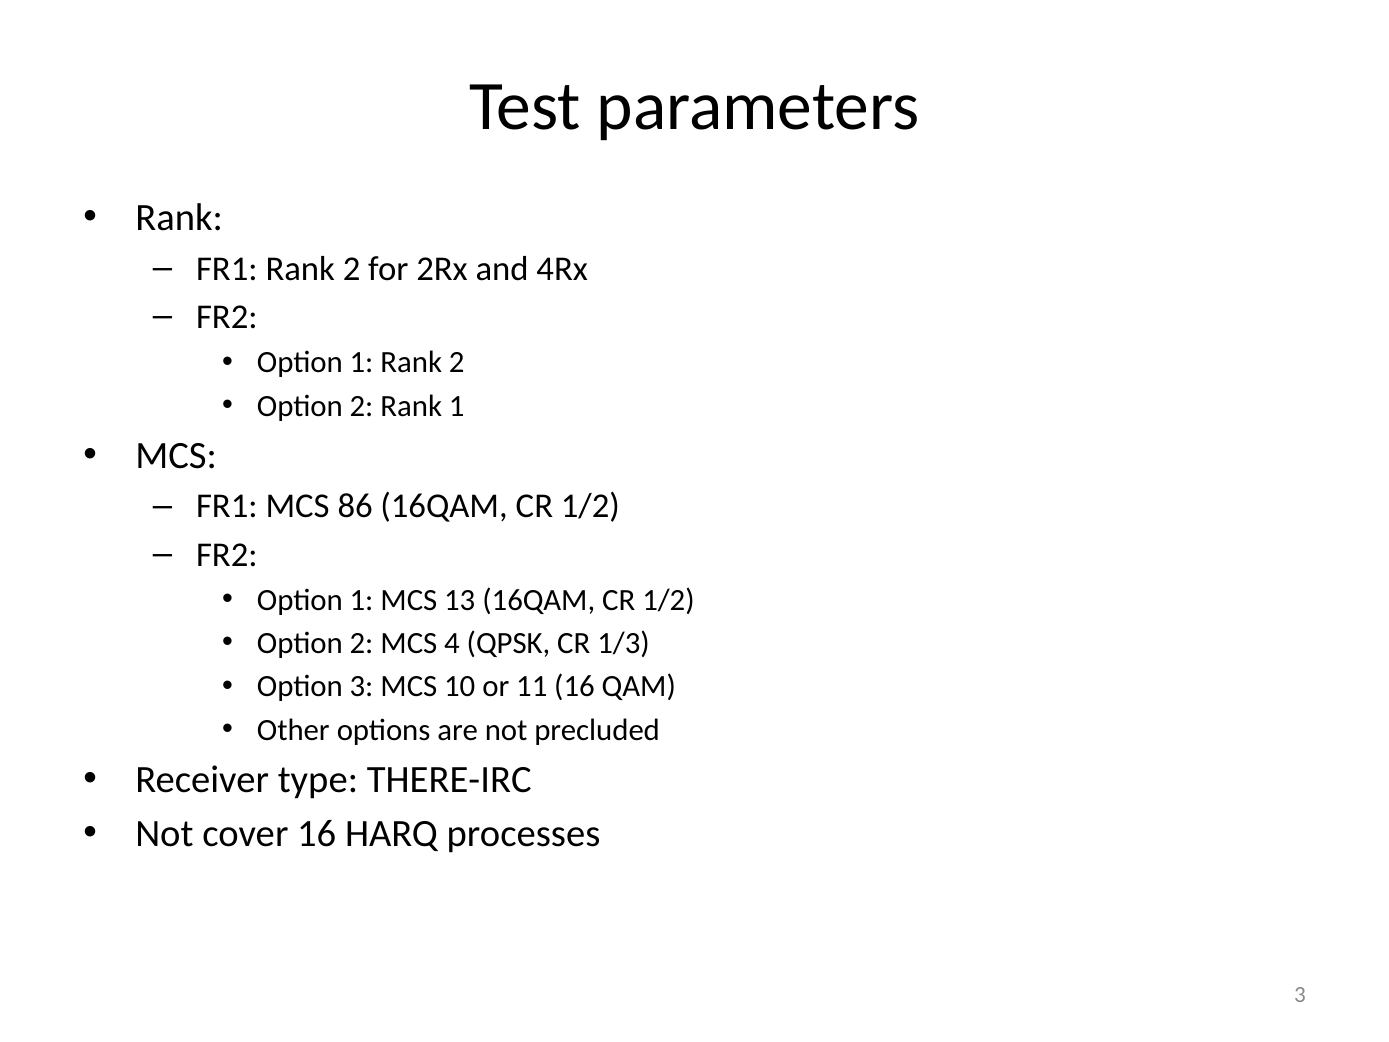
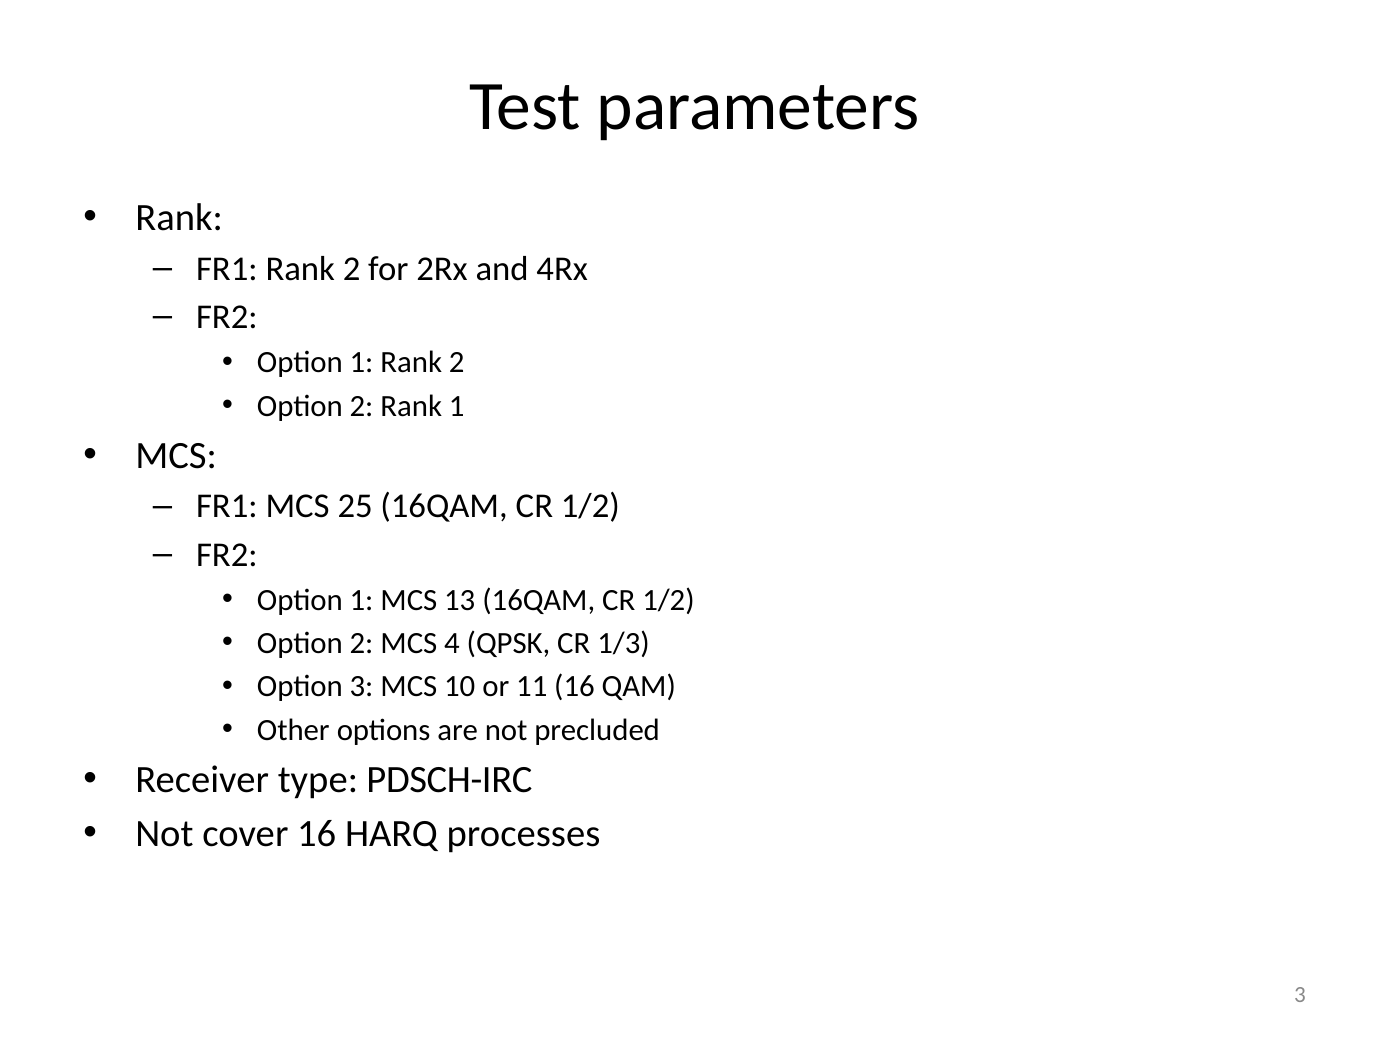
86: 86 -> 25 (355, 506)
THERE-IRC: THERE-IRC -> PDSCH-IRC (449, 780)
